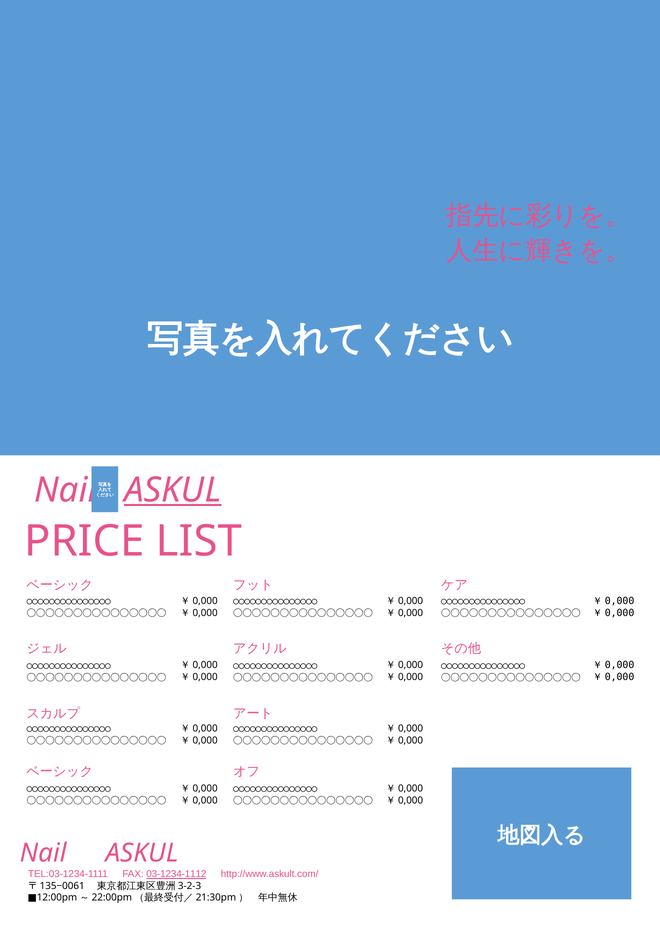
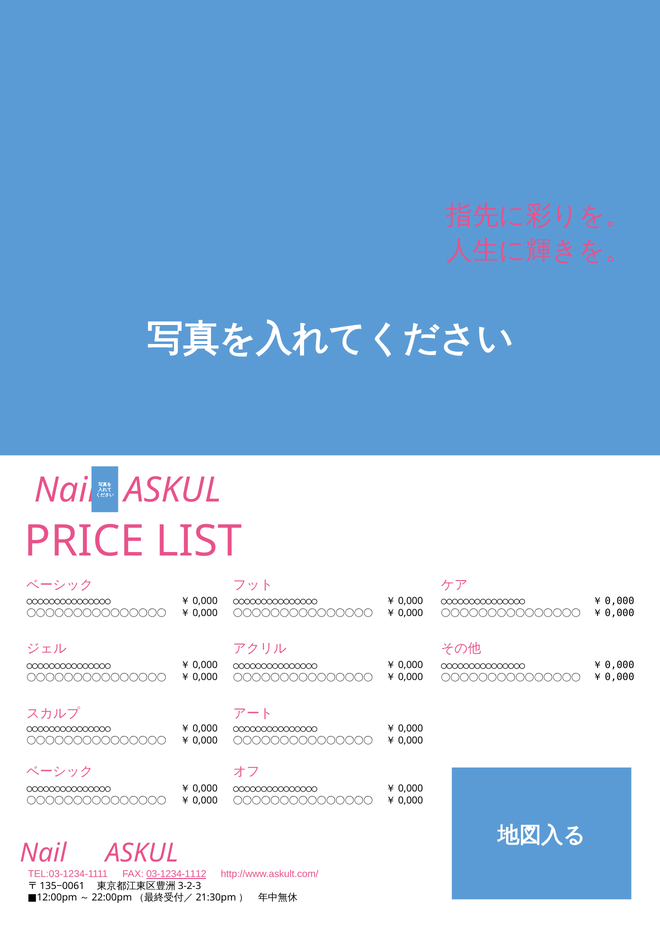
ASKUL underline: present -> none (173, 490)
